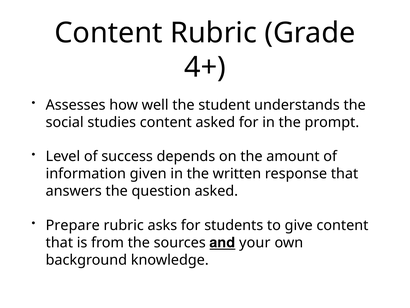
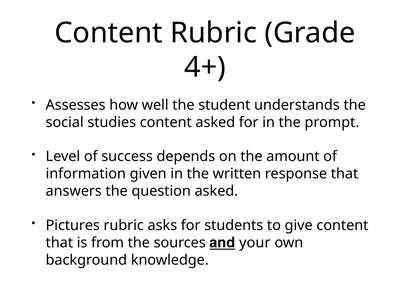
Prepare: Prepare -> Pictures (73, 225)
